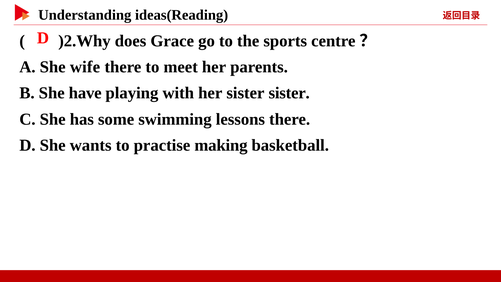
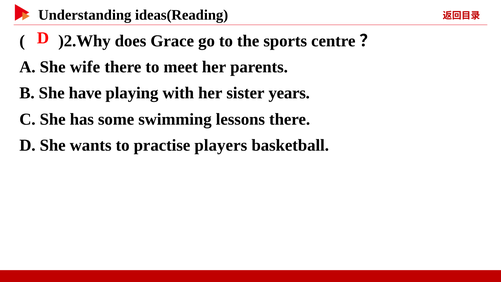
sister sister: sister -> years (289, 93)
making: making -> players (221, 145)
